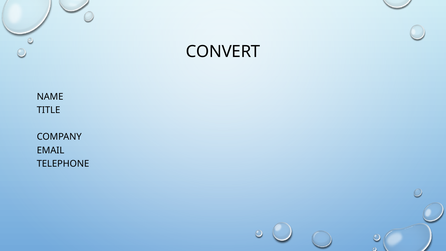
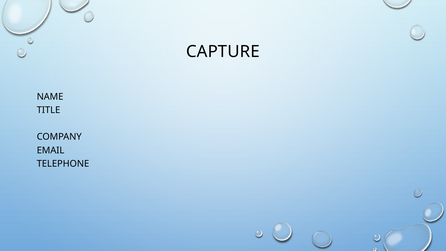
CONVERT: CONVERT -> CAPTURE (223, 52)
